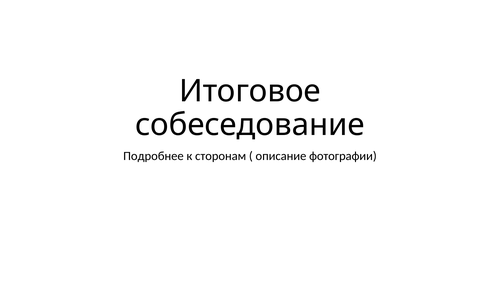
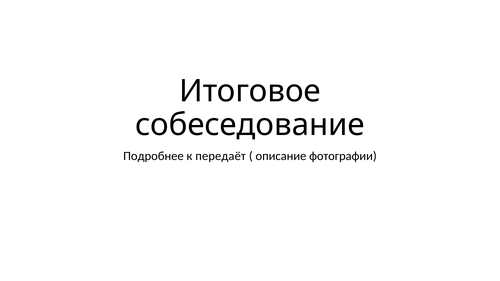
сторонам: сторонам -> передаёт (221, 156)
